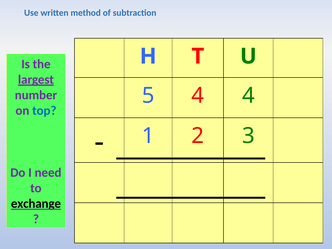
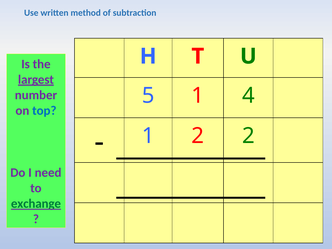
5 4: 4 -> 1 (198, 95)
2 3: 3 -> 2 (248, 136)
exchange colour: black -> green (36, 204)
